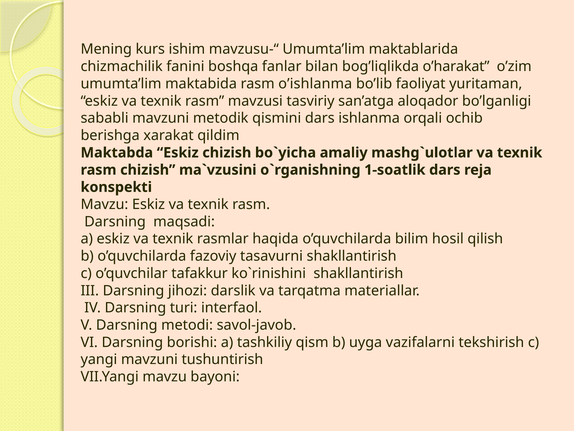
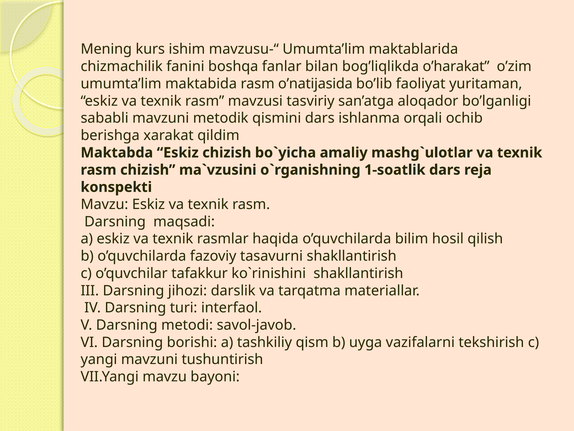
o’ishlanma: o’ishlanma -> o’natijasida (315, 84)
